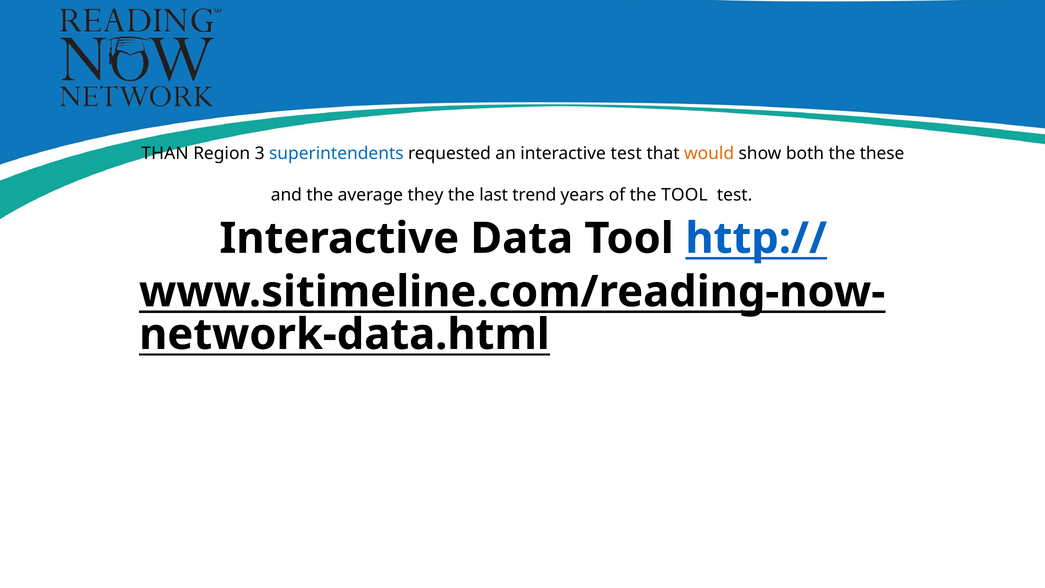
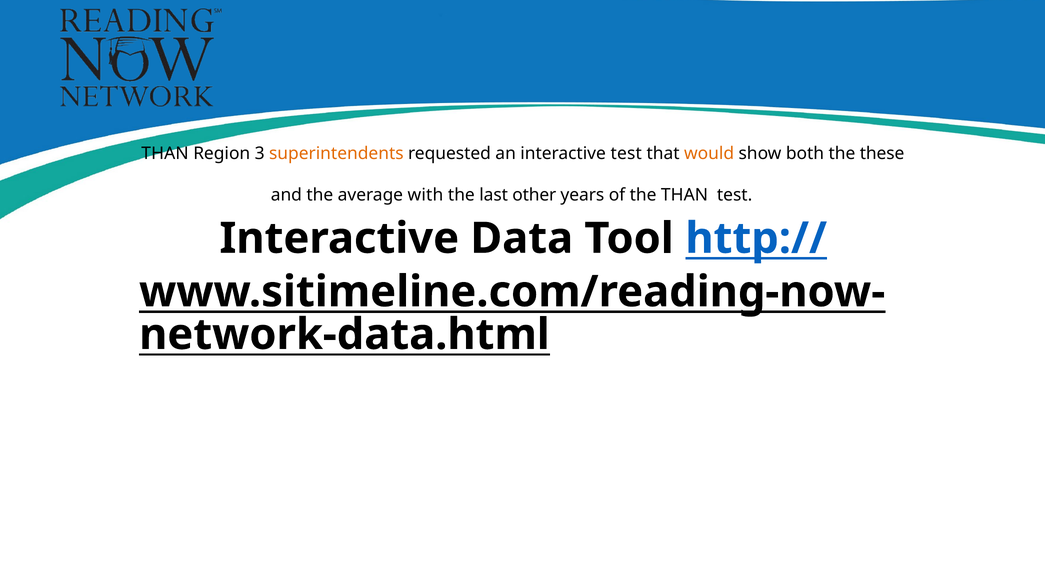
superintendents colour: blue -> orange (336, 154)
they: they -> with (425, 195)
trend: trend -> other (534, 195)
the TOOL: TOOL -> THAN (684, 195)
